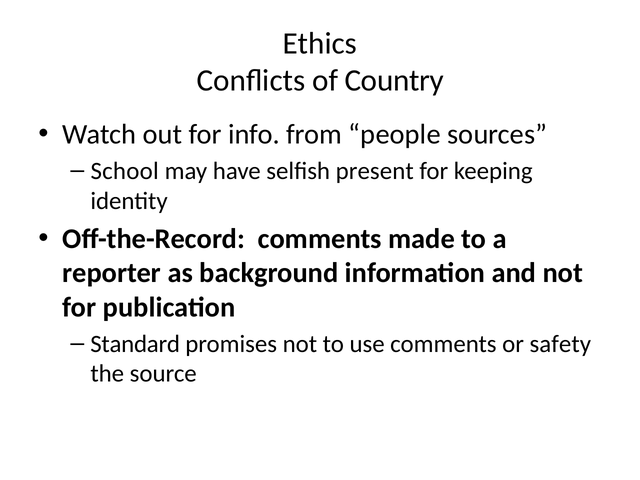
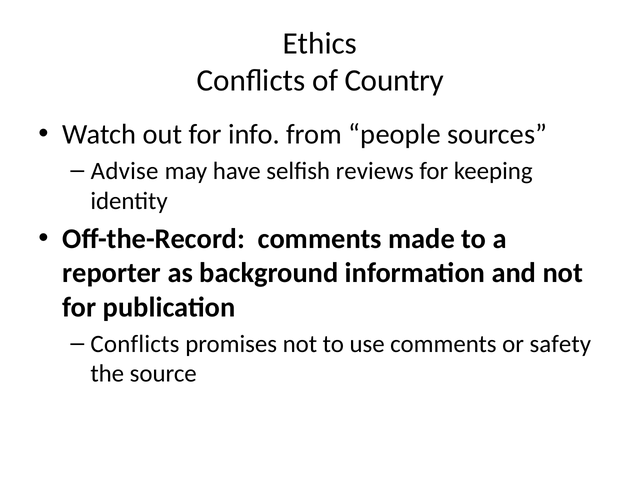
School: School -> Advise (125, 171)
present: present -> reviews (375, 171)
Standard: Standard -> Conflicts (135, 344)
